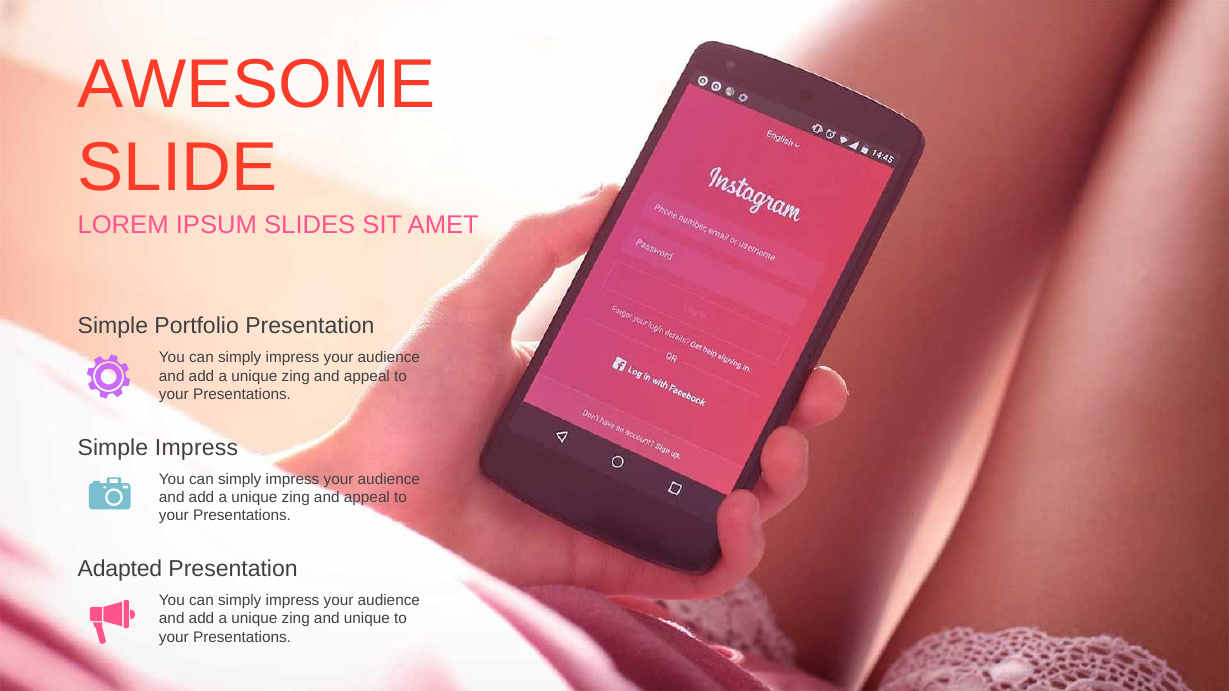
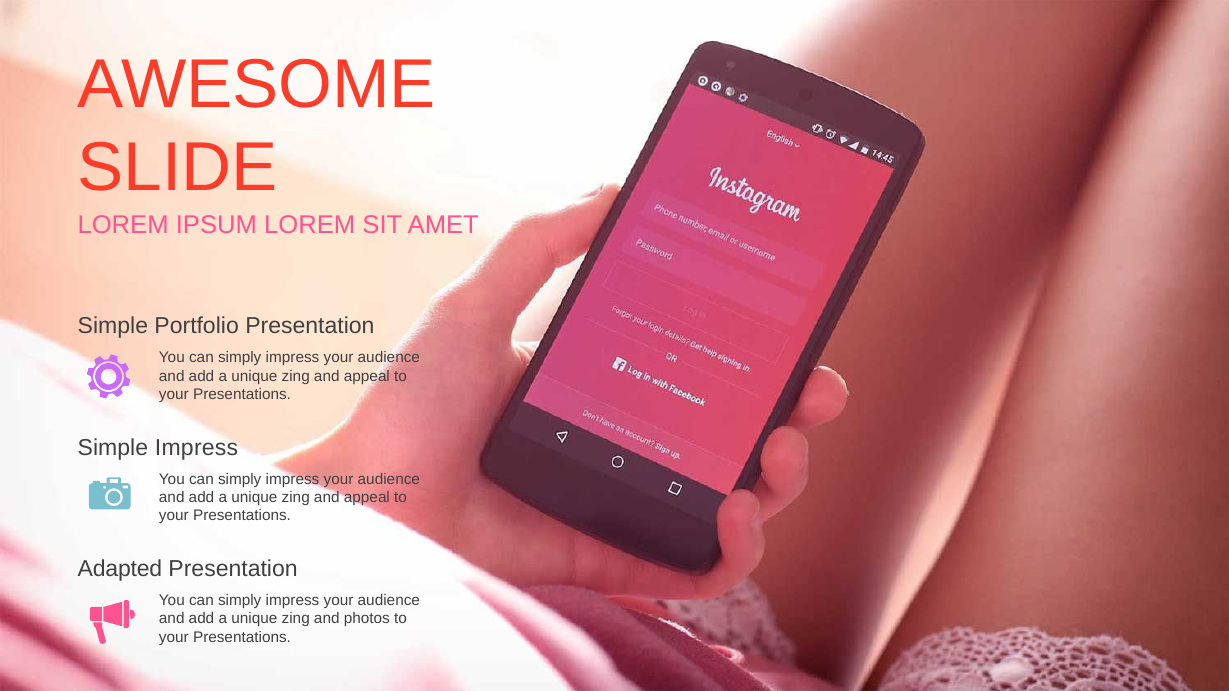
IPSUM SLIDES: SLIDES -> LOREM (310, 226)
and unique: unique -> photos (367, 619)
